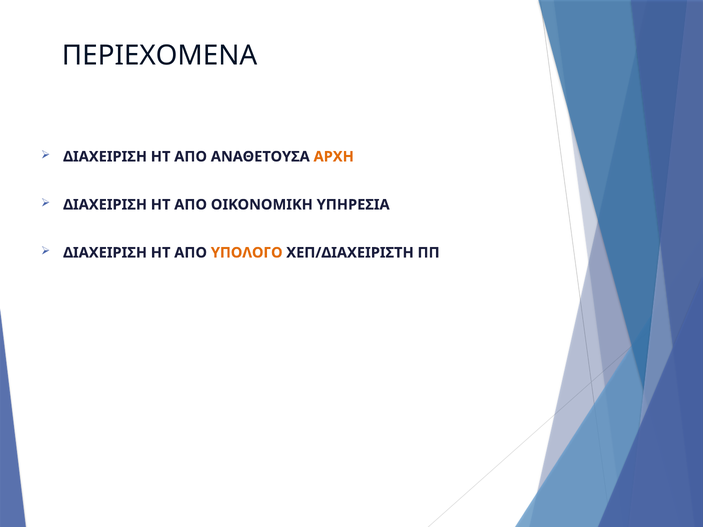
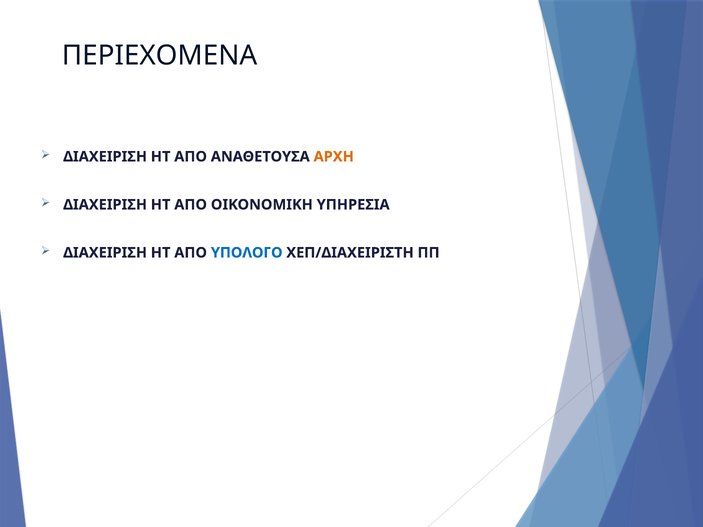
ΥΠΟΛΟΓΟ colour: orange -> blue (247, 253)
